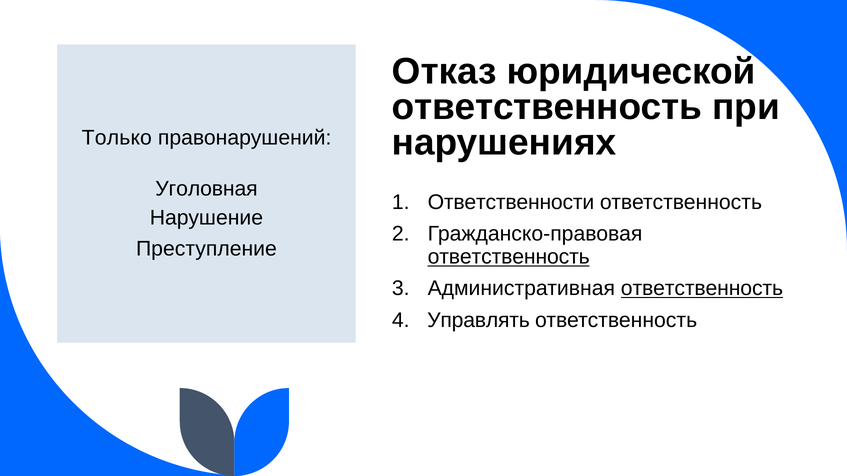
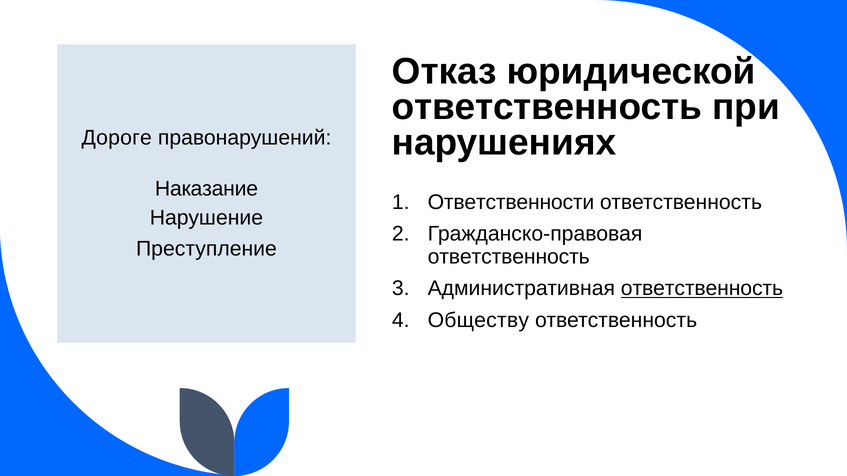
Только: Только -> Дороге (117, 138)
Уголовная: Уголовная -> Наказание (207, 189)
ответственность underline: present -> none (509, 257)
Управлять: Управлять -> Обществу (478, 320)
